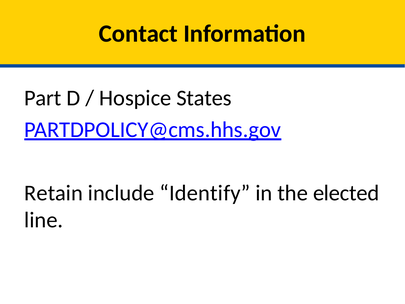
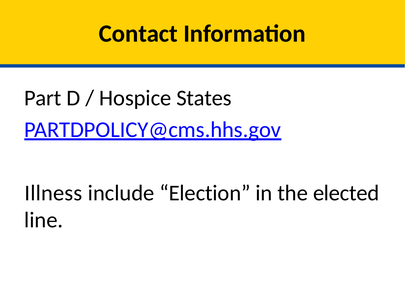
Retain: Retain -> Illness (53, 193)
Identify: Identify -> Election (205, 193)
